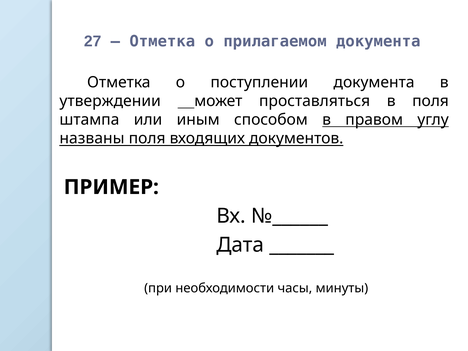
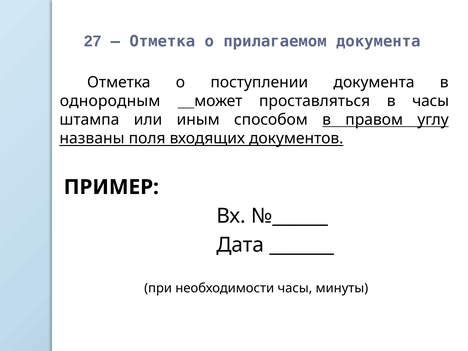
утверждении: утверждении -> однородным (110, 101)
в поля: поля -> часы (431, 101)
